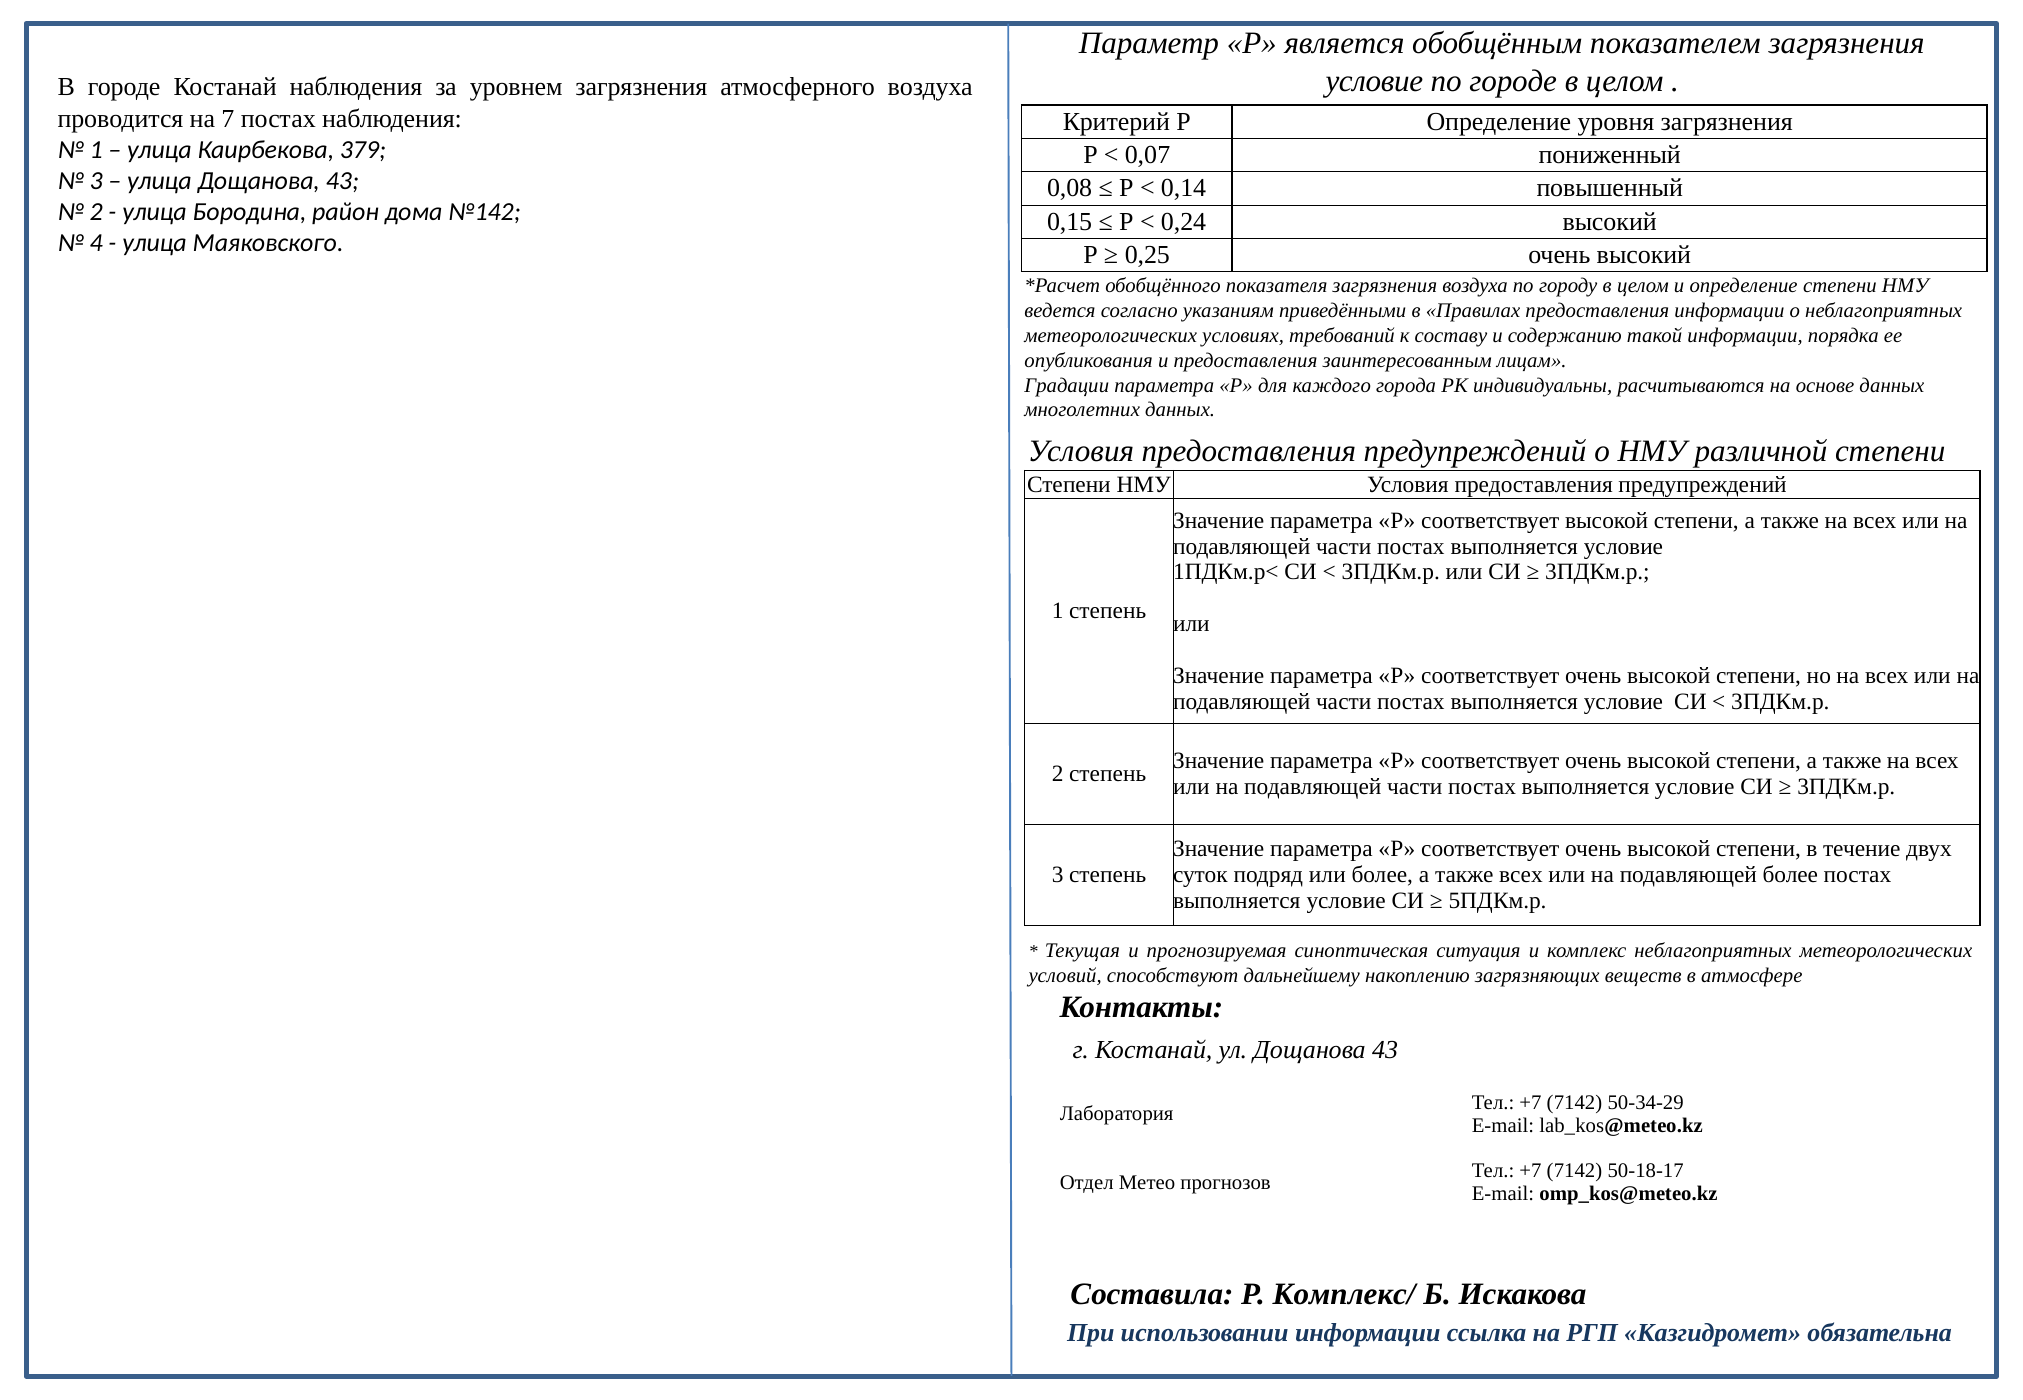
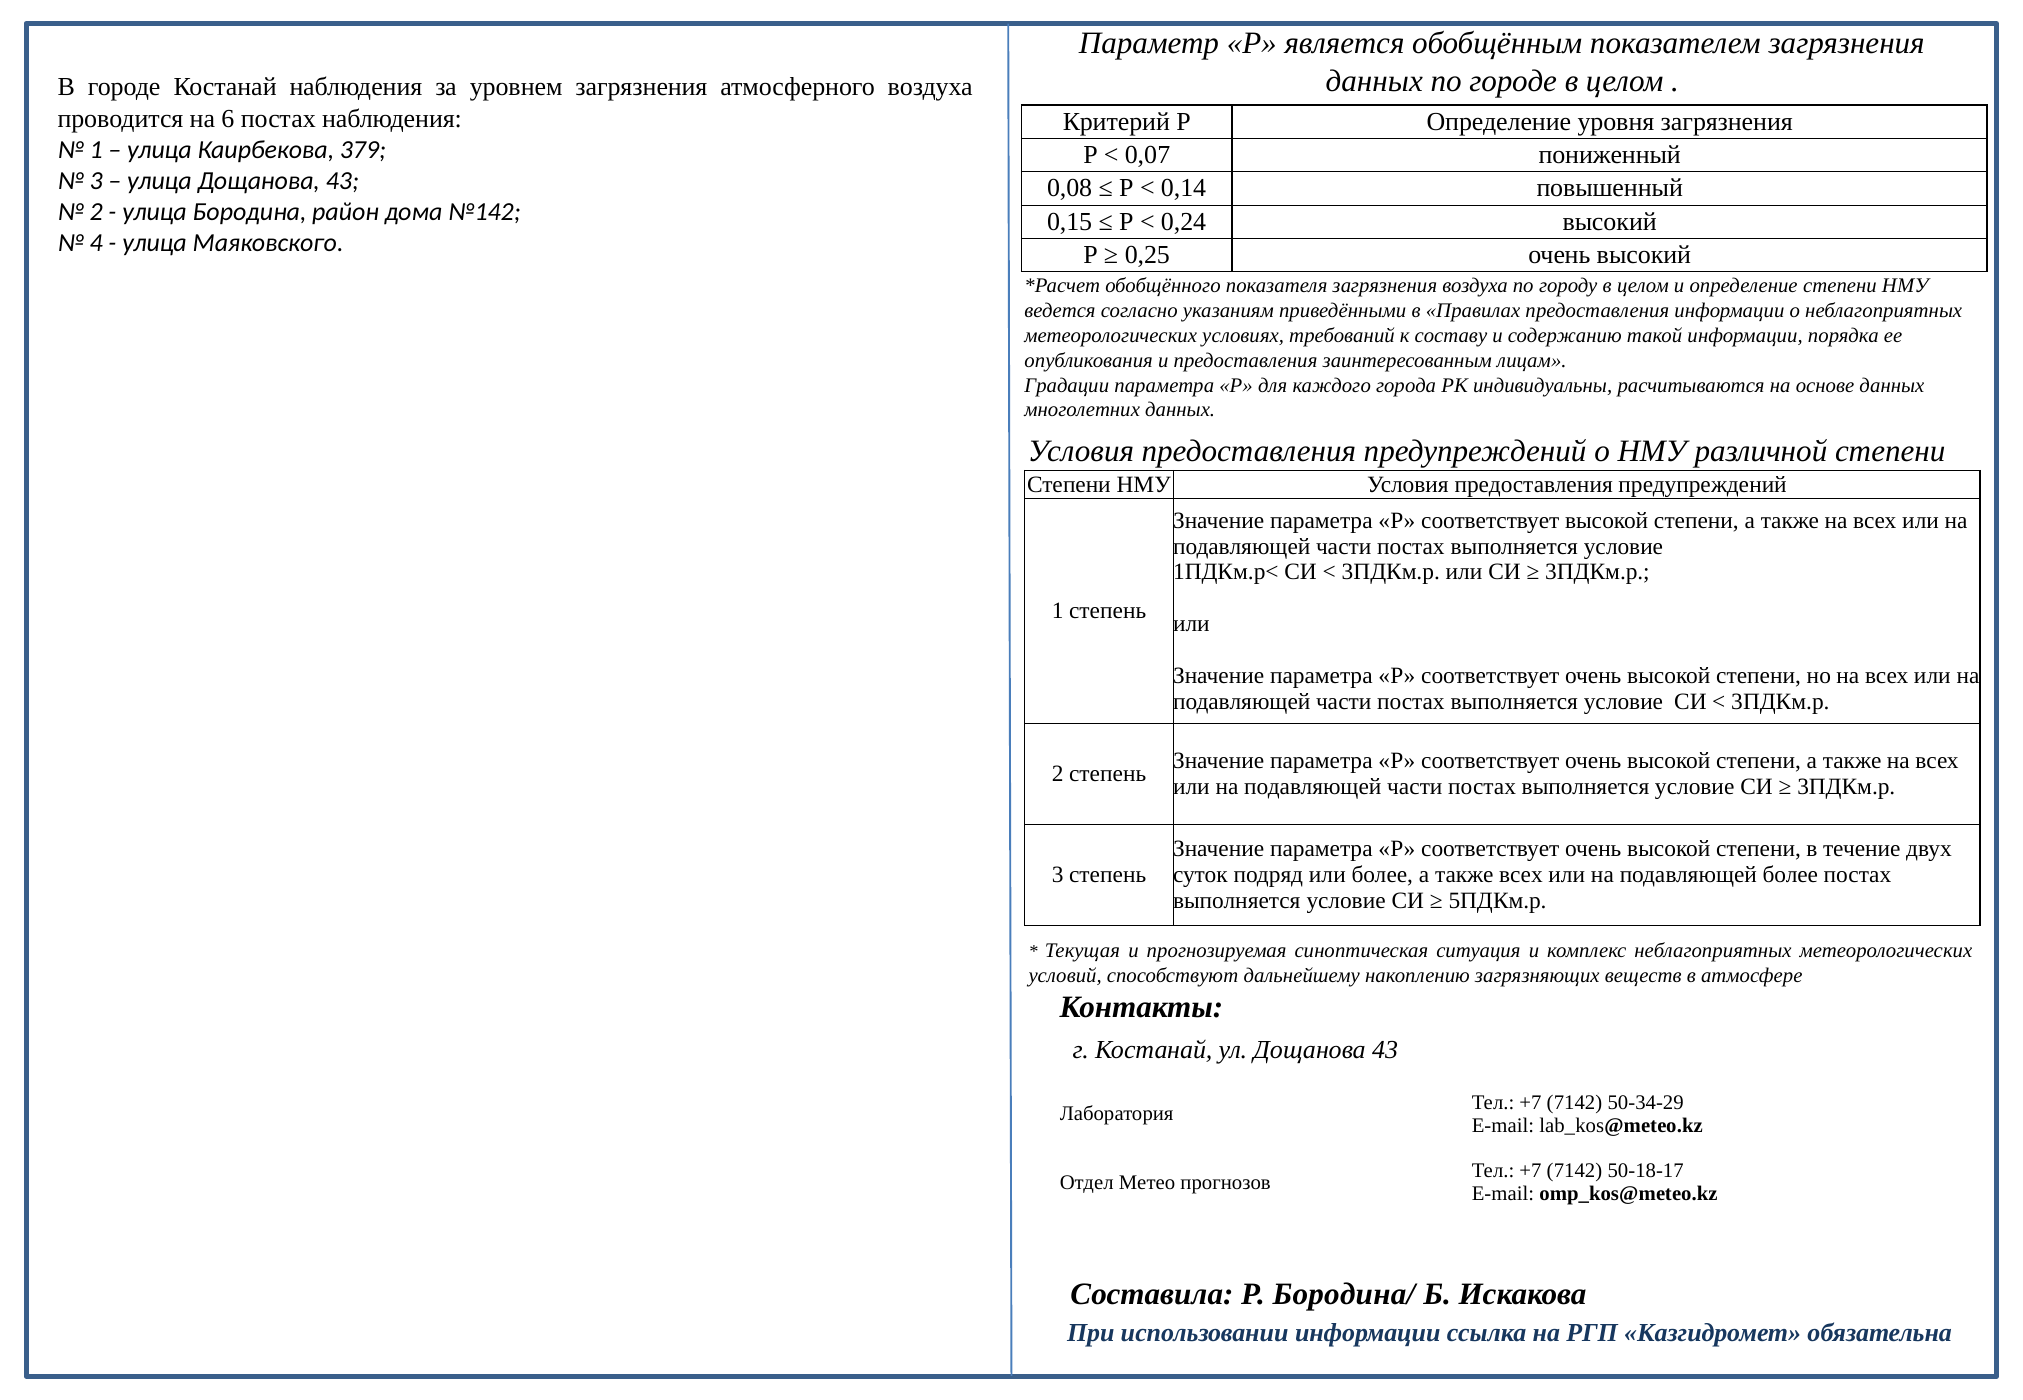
условие: условие -> данных (1374, 81)
7: 7 -> 6 (228, 119)
Комплекс/: Комплекс/ -> Бородина/ (1344, 1295)
